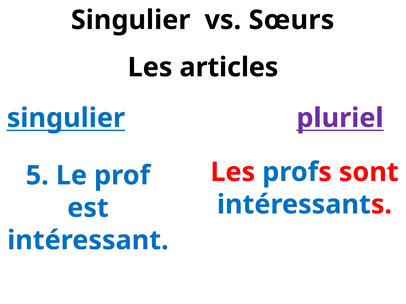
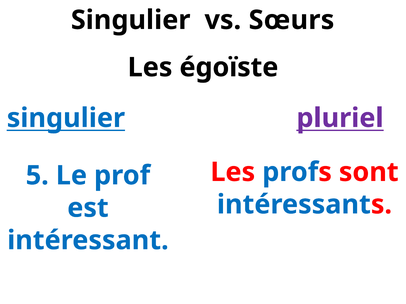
articles: articles -> égoïste (229, 67)
